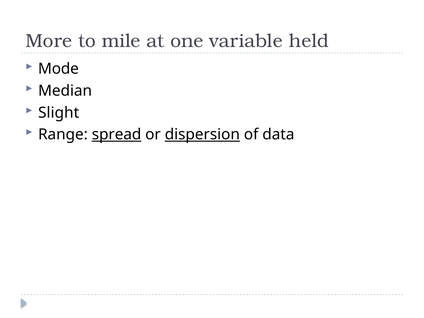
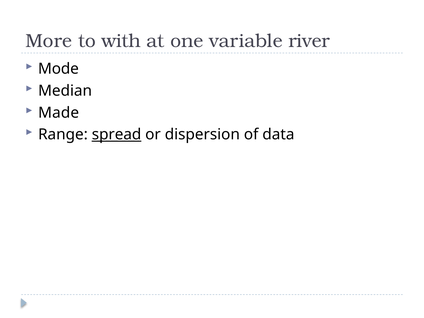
mile: mile -> with (121, 41)
held: held -> river (309, 41)
Slight: Slight -> Made (59, 113)
dispersion underline: present -> none (202, 135)
